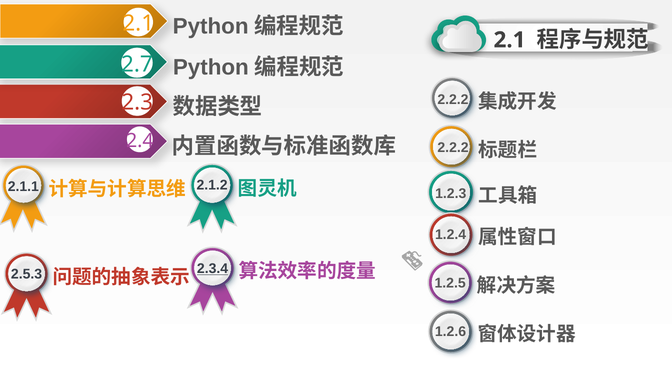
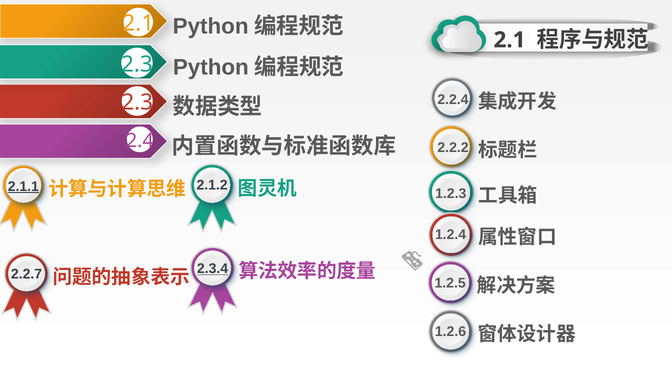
2.7: 2.7 -> 2.3 (137, 64)
2.2.2: 2.2.2 -> 2.2.4 (453, 100)
2.1.1 underline: none -> present (23, 186)
2.5.3: 2.5.3 -> 2.2.7 (27, 274)
